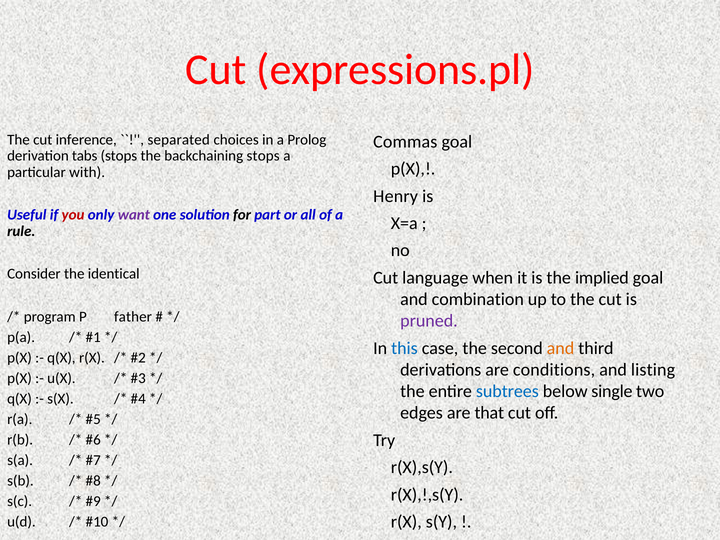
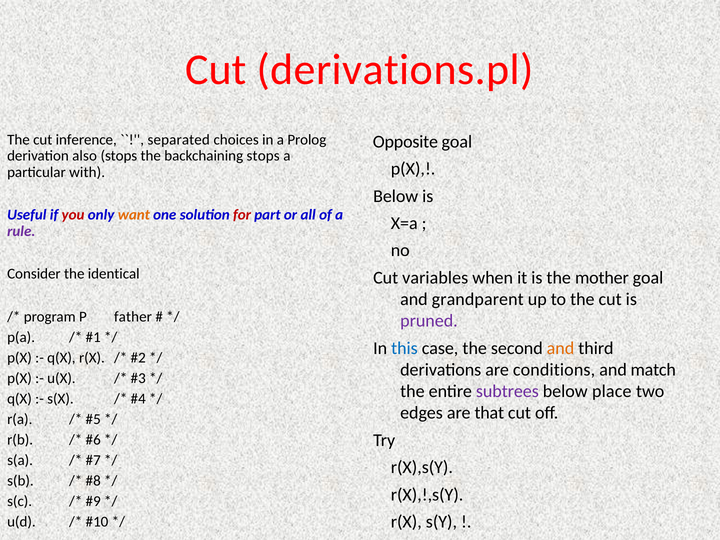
expressions.pl: expressions.pl -> derivations.pl (395, 70)
Commas: Commas -> Opposite (405, 142)
tabs: tabs -> also (85, 156)
Henry: Henry -> Below (396, 196)
want colour: purple -> orange (134, 215)
for colour: black -> red (242, 215)
rule colour: black -> purple (21, 231)
language: language -> variables (435, 278)
implied: implied -> mother (602, 278)
combination: combination -> grandparent (478, 299)
listing: listing -> match (653, 370)
subtrees colour: blue -> purple (507, 391)
single: single -> place (612, 391)
